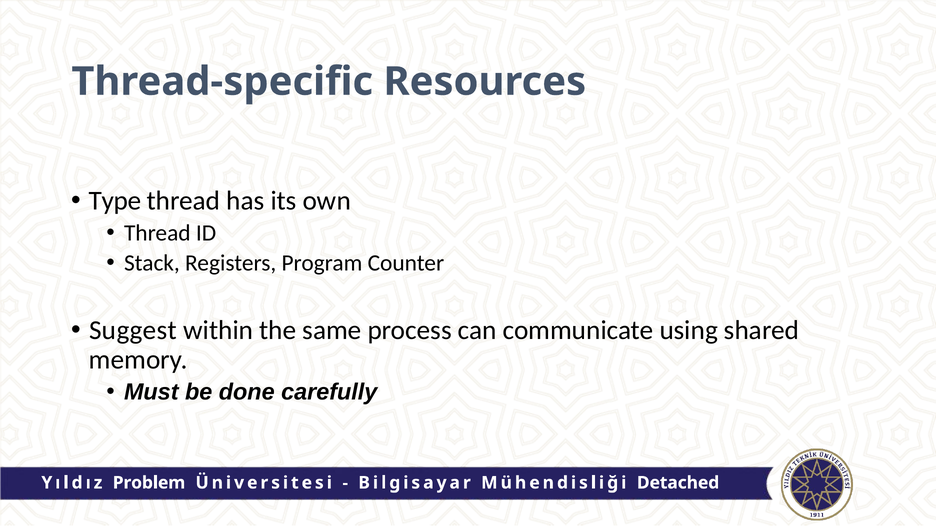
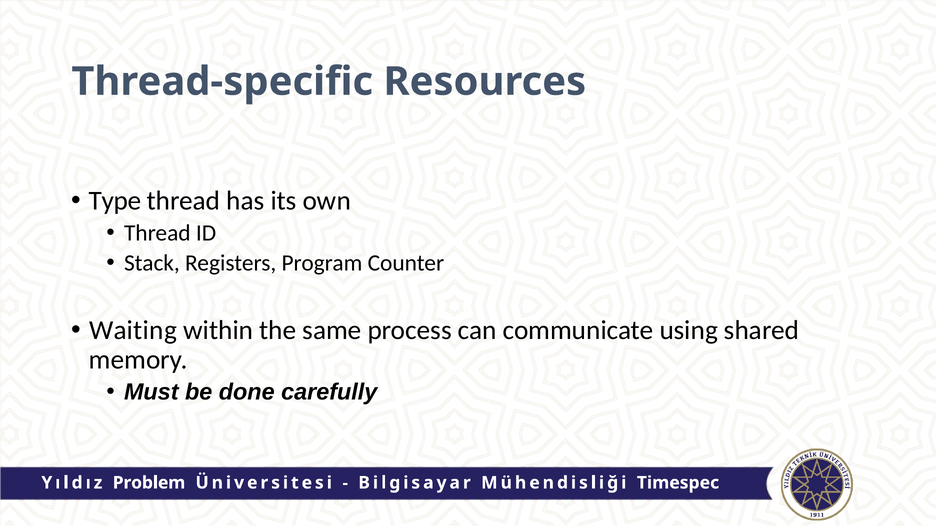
Suggest: Suggest -> Waiting (133, 330)
Detached: Detached -> Timespec (678, 483)
